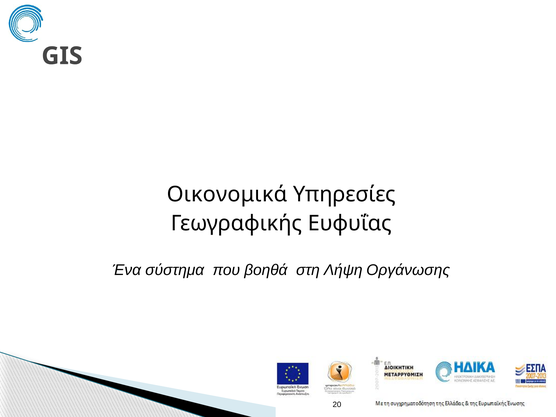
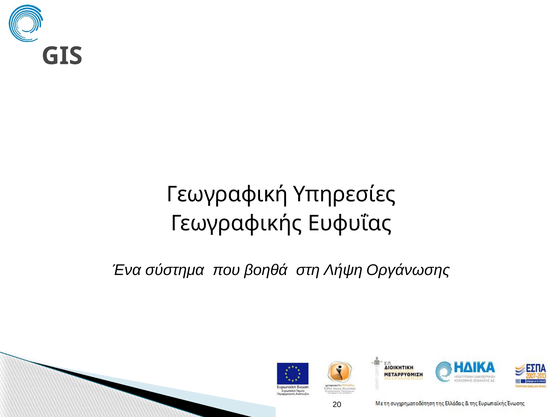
Οικονομικά: Οικονομικά -> Γεωγραφική (227, 194)
